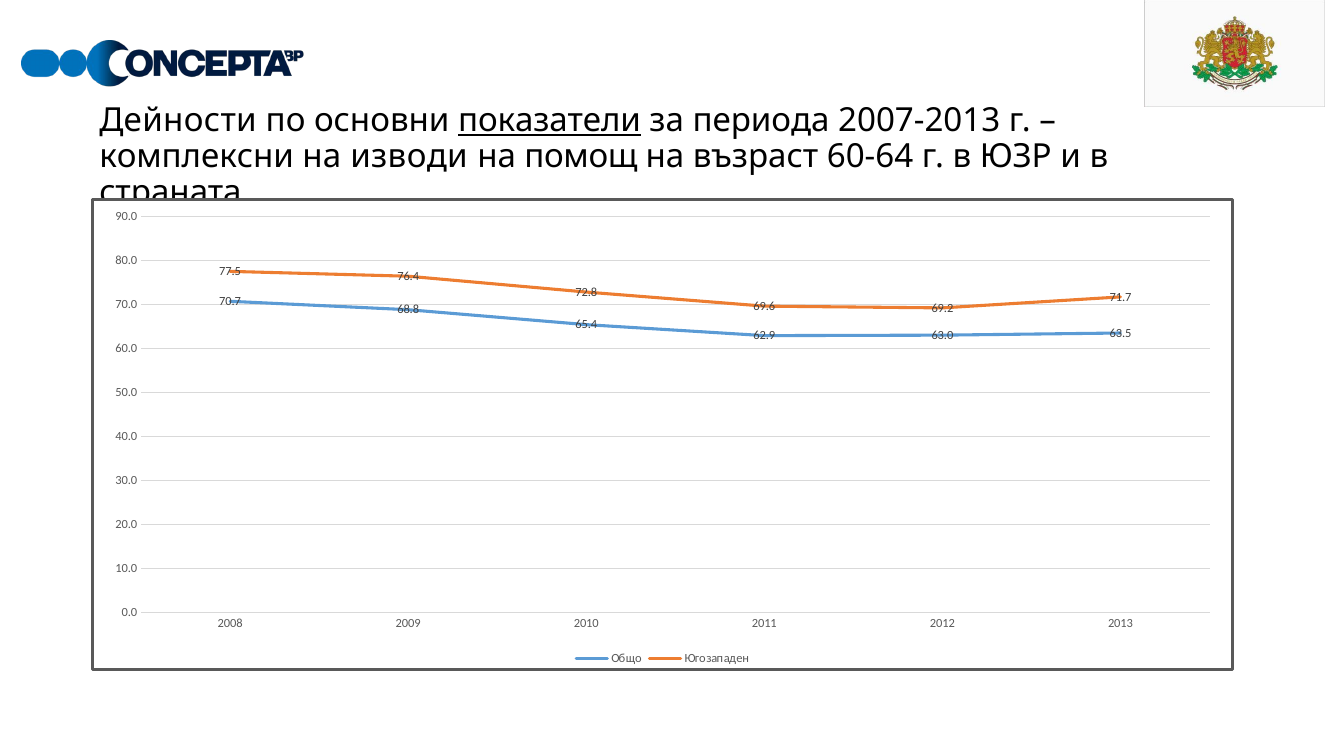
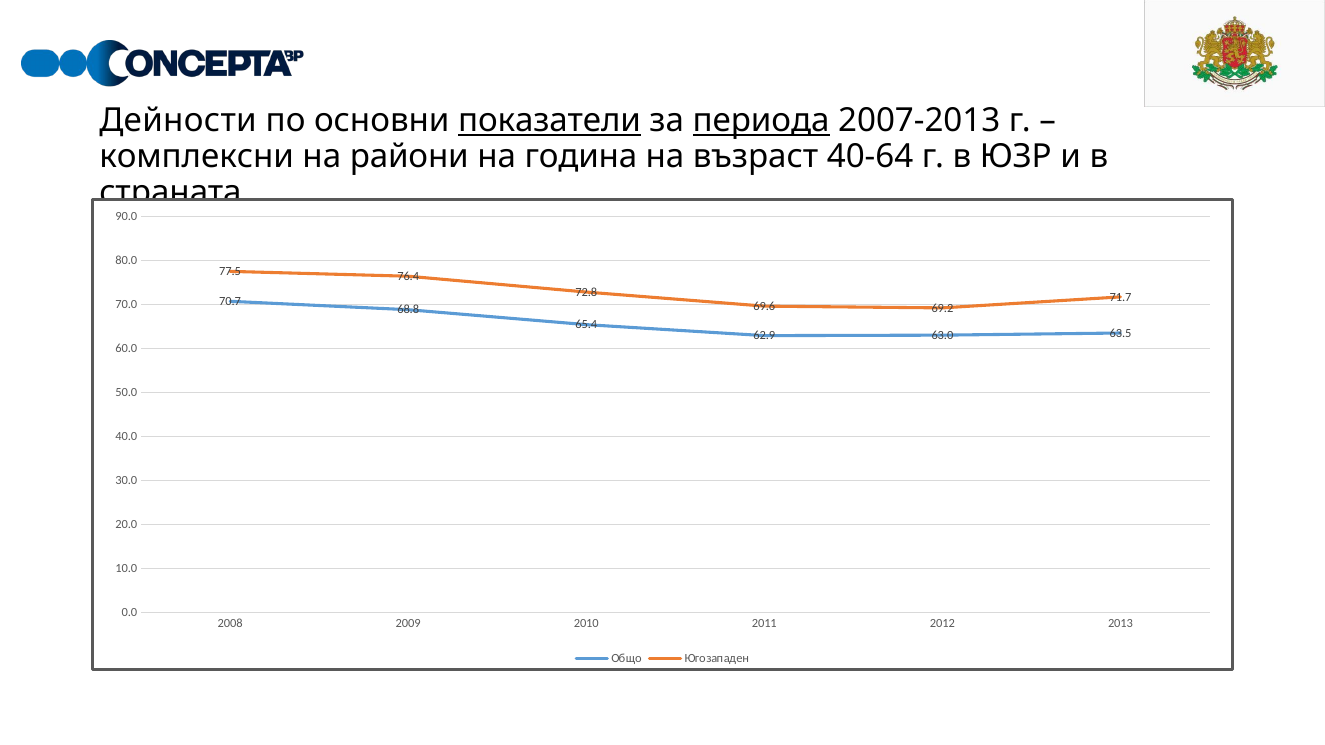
периода underline: none -> present (761, 121)
изводи: изводи -> райони (409, 157)
помощ: помощ -> година (581, 157)
60-64: 60-64 -> 40-64 (870, 157)
